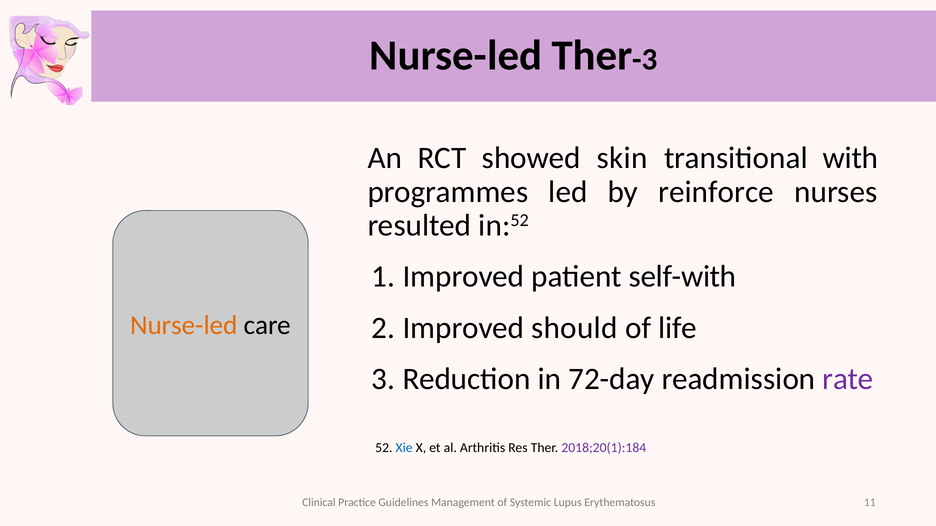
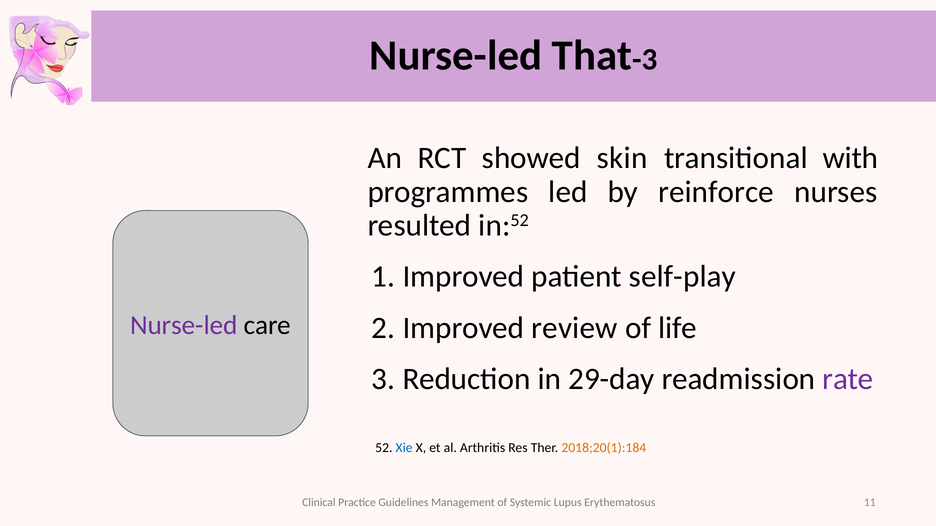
Nurse-led Ther: Ther -> That (592, 56)
self-with: self-with -> self-play (682, 277)
Nurse-led colour: orange -> purple (184, 325)
should: should -> review (575, 328)
72-day: 72-day -> 29-day (611, 379)
2018;20(1):184 colour: purple -> orange (604, 448)
